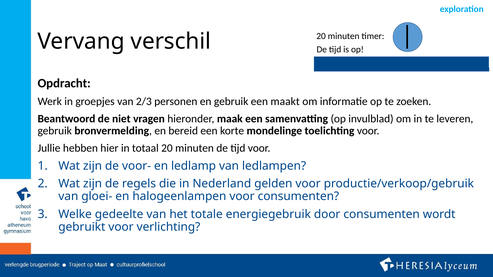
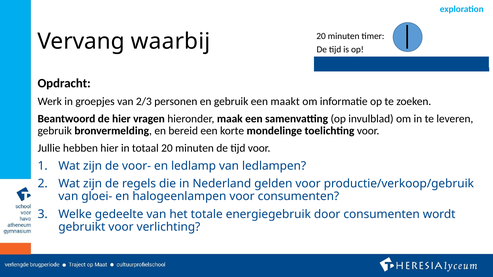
verschil: verschil -> waarbij (171, 41)
de niet: niet -> hier (121, 119)
